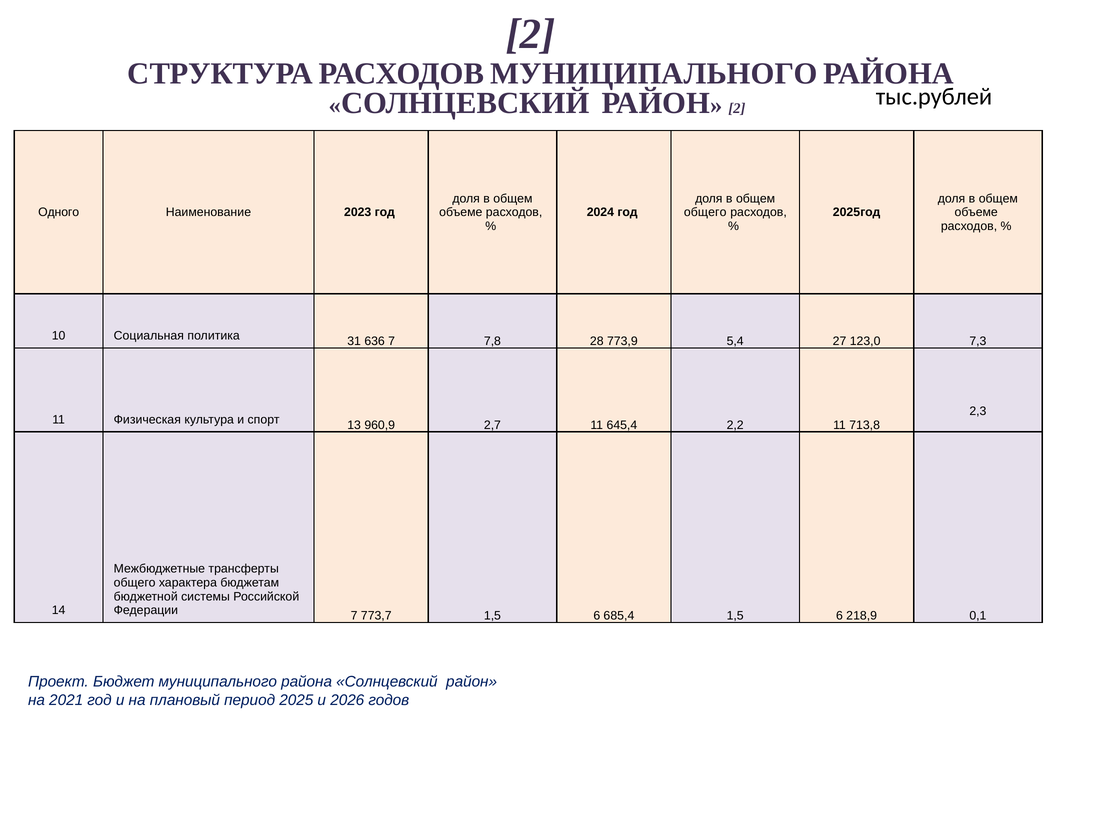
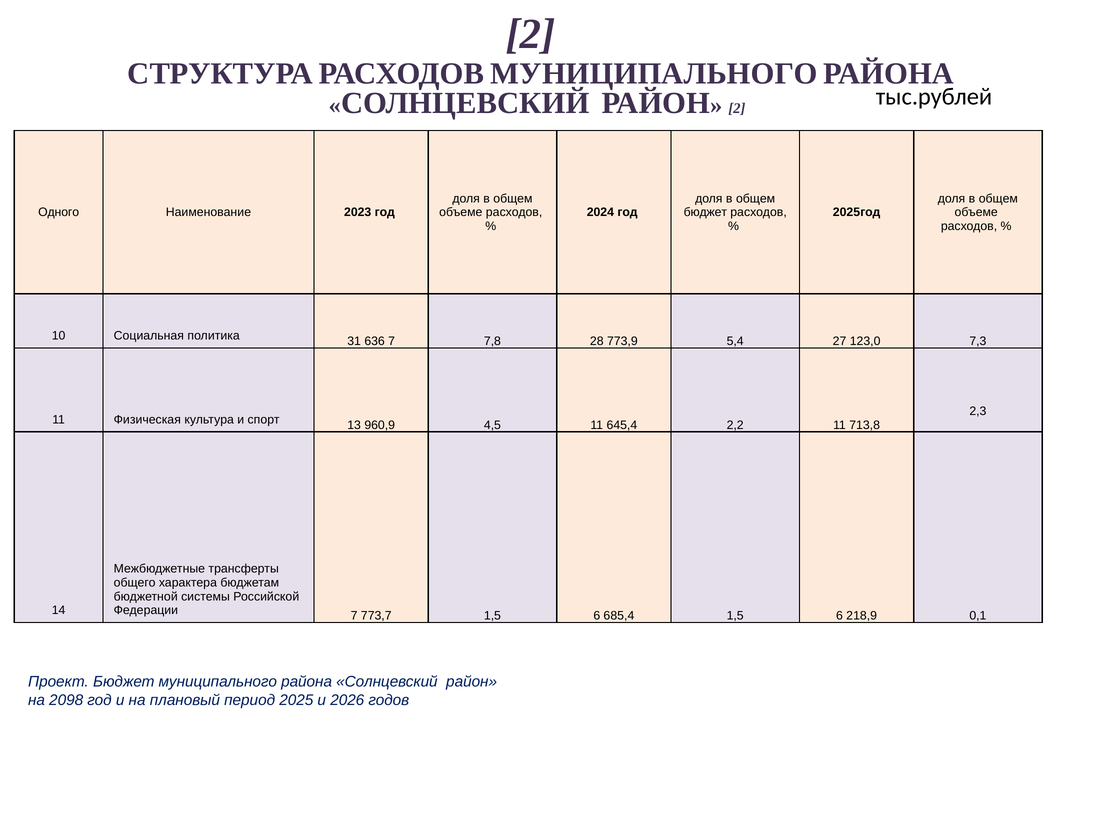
общего: общего -> бюджет (705, 212)
2,7: 2,7 -> 4,5 (492, 425)
2021: 2021 -> 2098 (66, 700)
